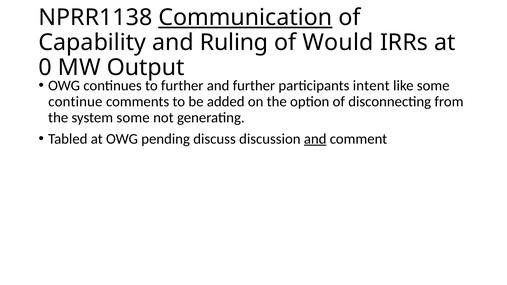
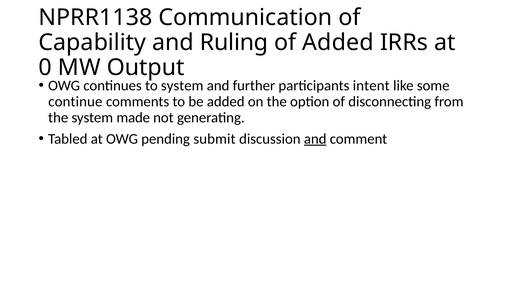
Communication underline: present -> none (245, 17)
of Would: Would -> Added (338, 43)
to further: further -> system (182, 86)
system some: some -> made (133, 118)
discuss: discuss -> submit (214, 139)
